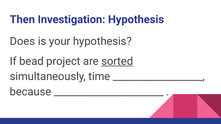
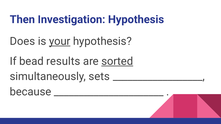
your underline: none -> present (60, 41)
project: project -> results (63, 61)
time: time -> sets (99, 77)
